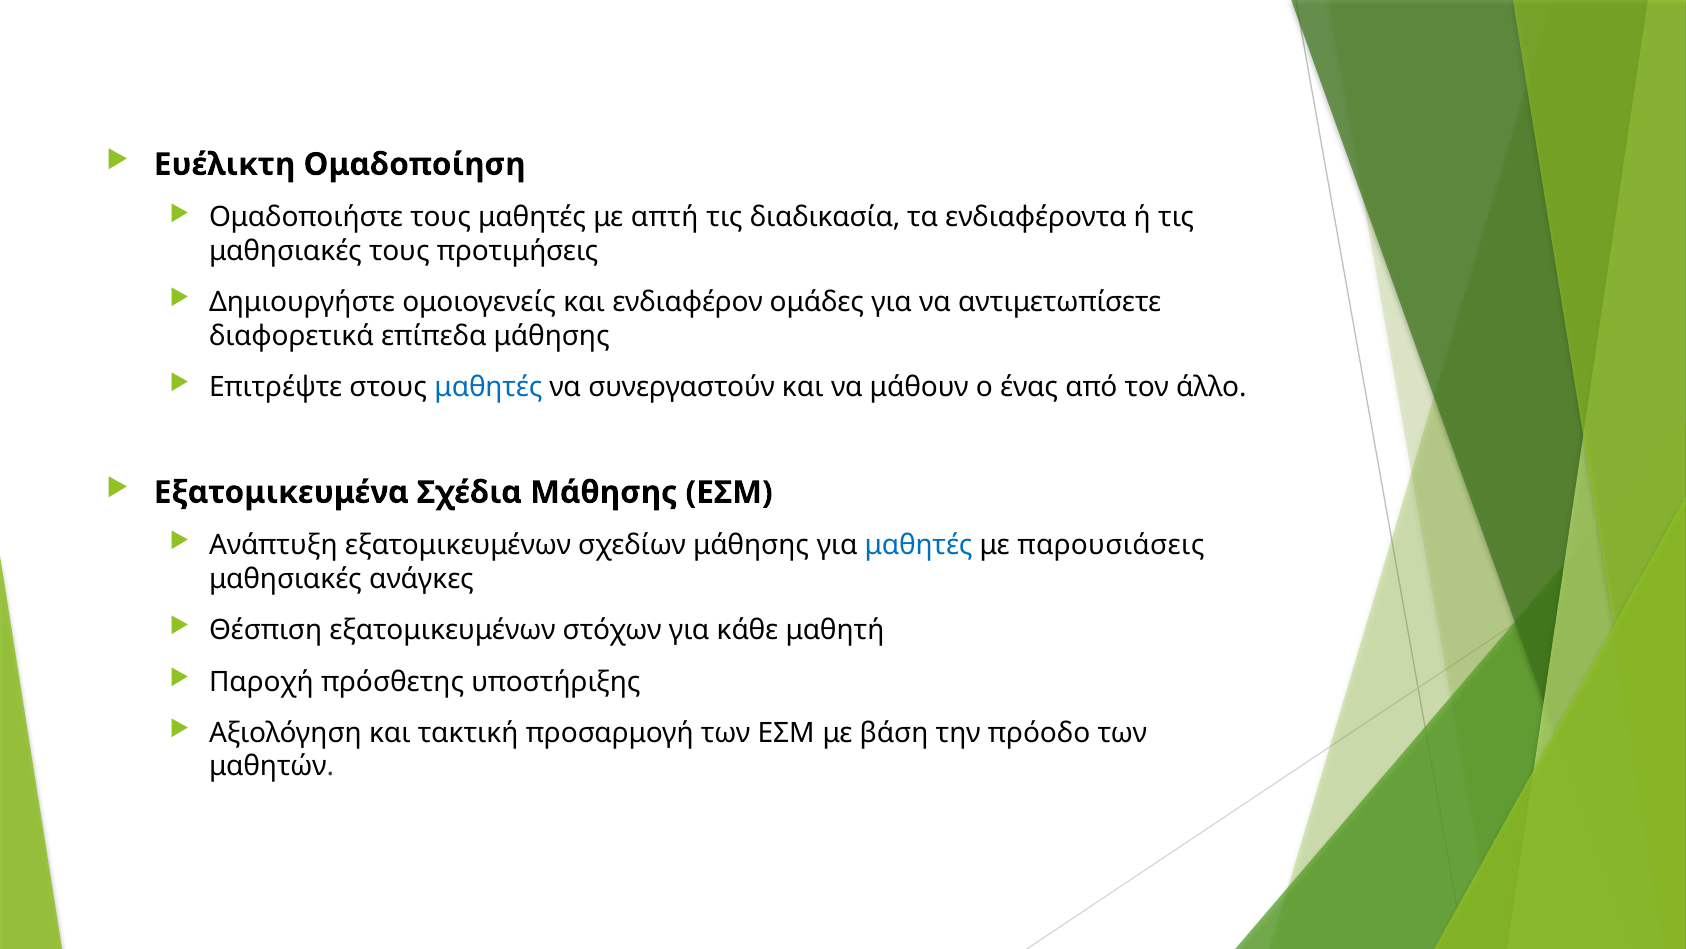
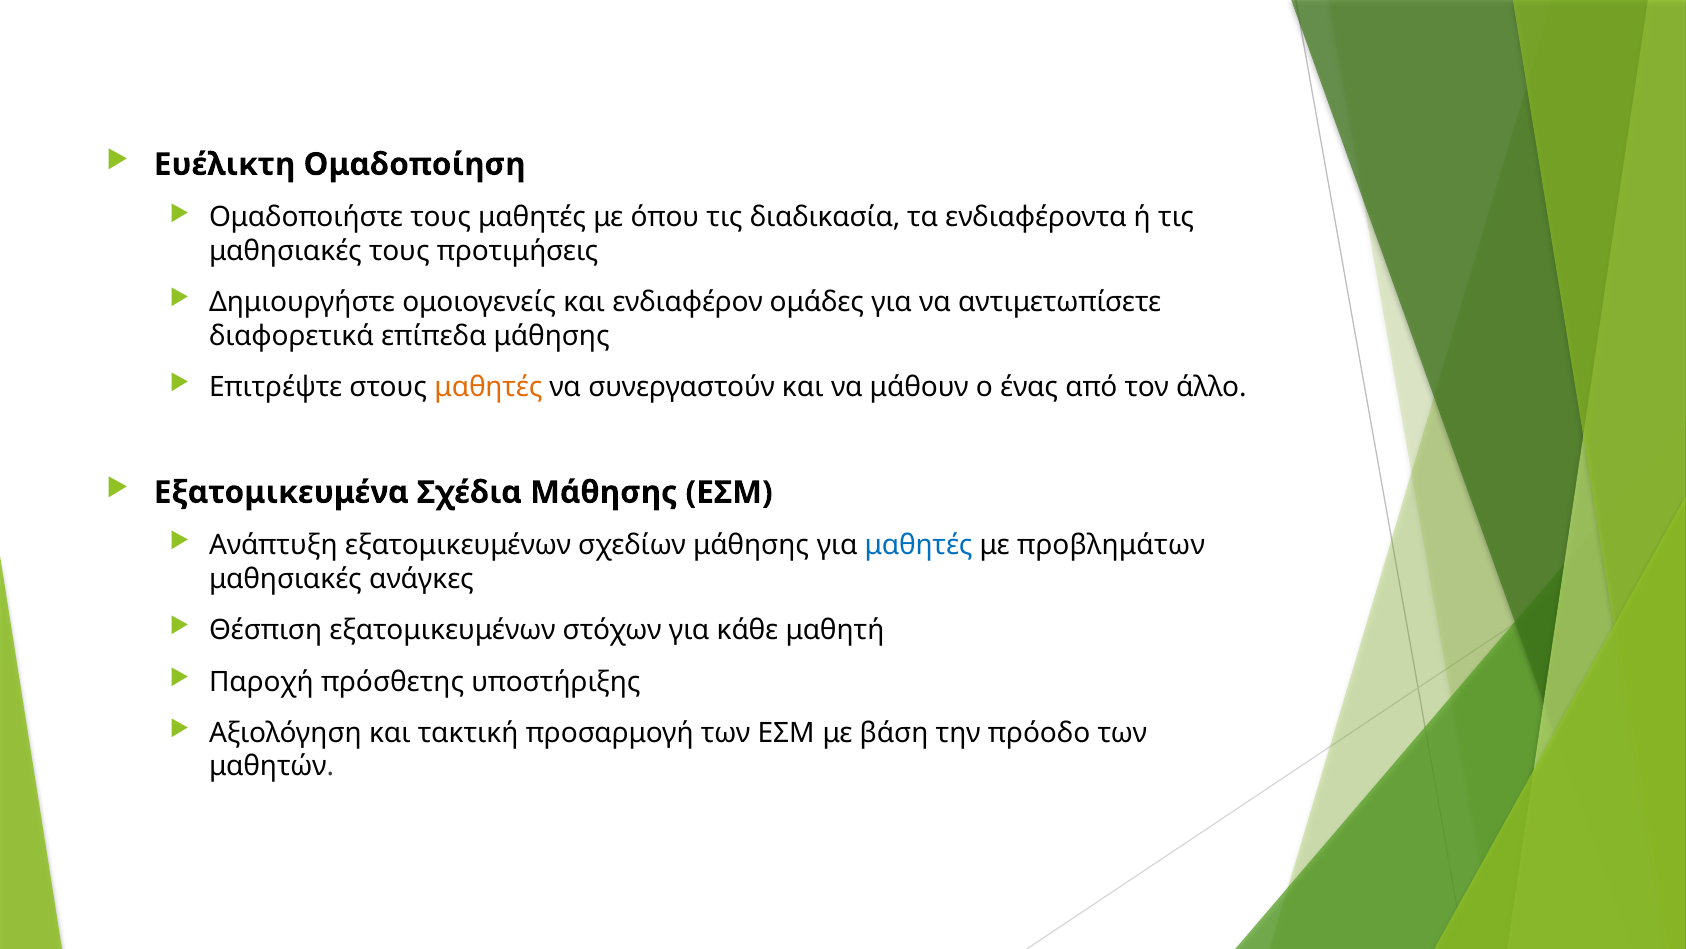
απτή: απτή -> όπου (665, 217)
μαθητές colour: blue -> orange (488, 387)
παρουσιάσεις: παρουσιάσεις -> προβλημάτων (1111, 545)
